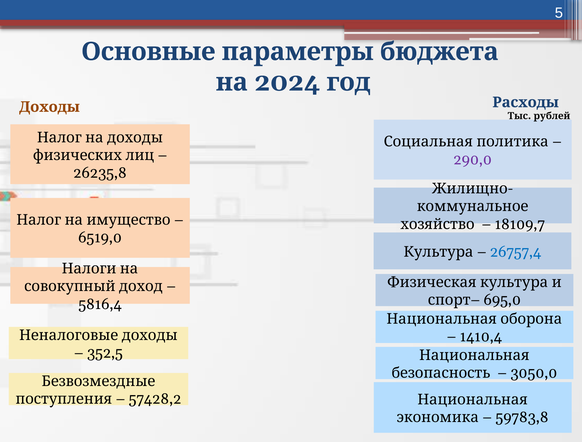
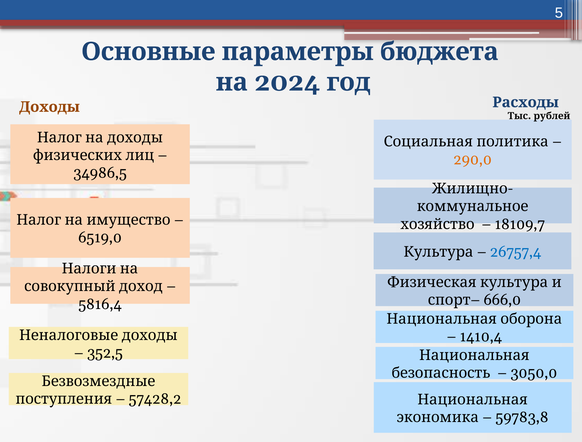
290,0 colour: purple -> orange (473, 159)
26235,8: 26235,8 -> 34986,5 (100, 173)
695,0: 695,0 -> 666,0 (502, 300)
